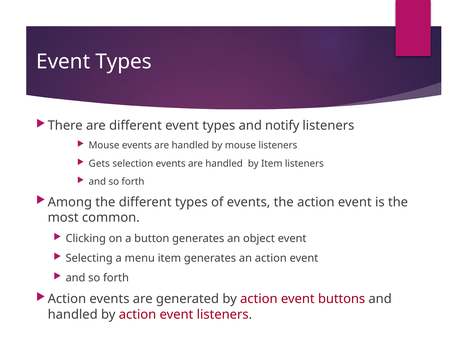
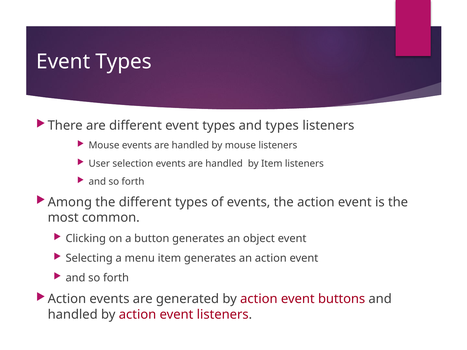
and notify: notify -> types (282, 126)
Gets: Gets -> User (99, 164)
